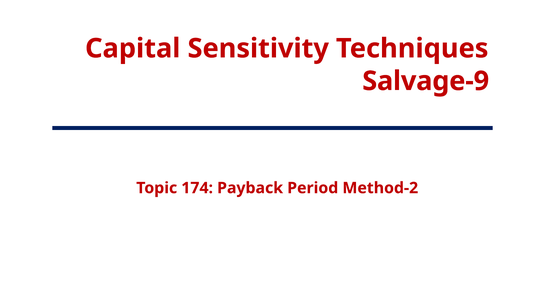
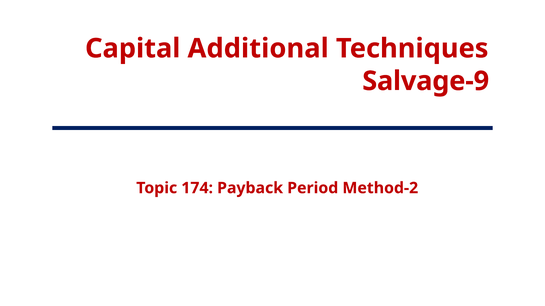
Sensitivity: Sensitivity -> Additional (258, 49)
